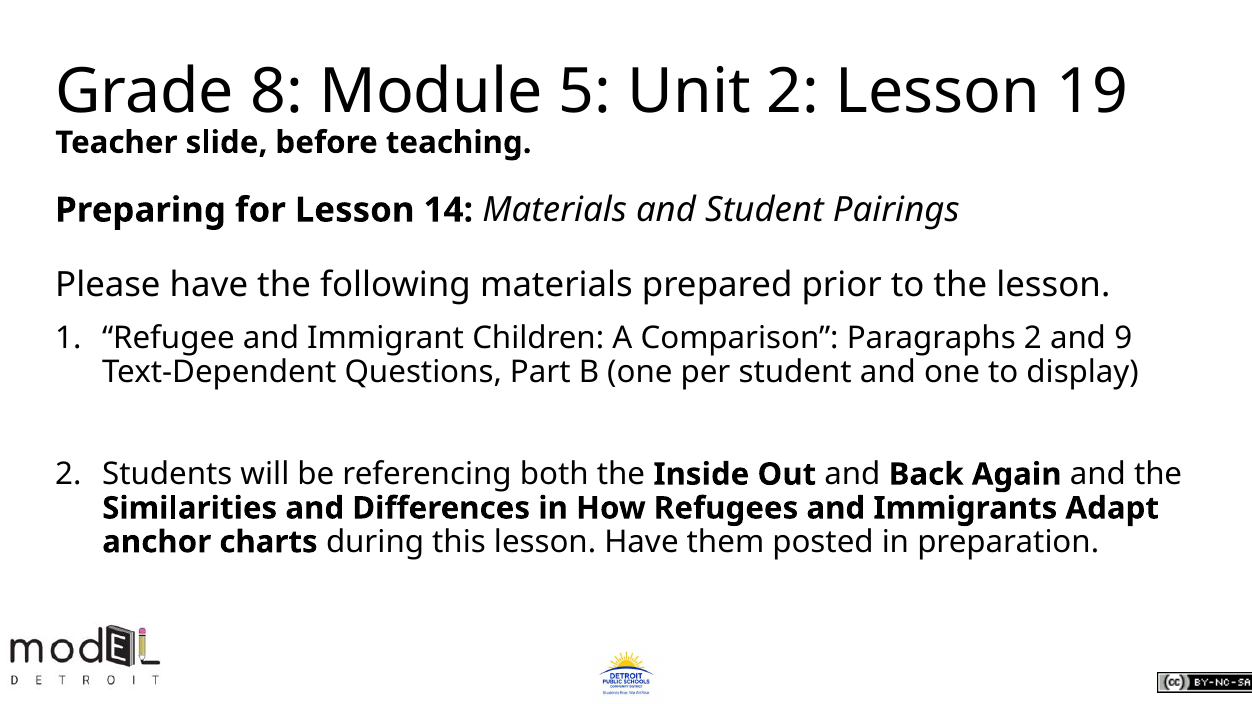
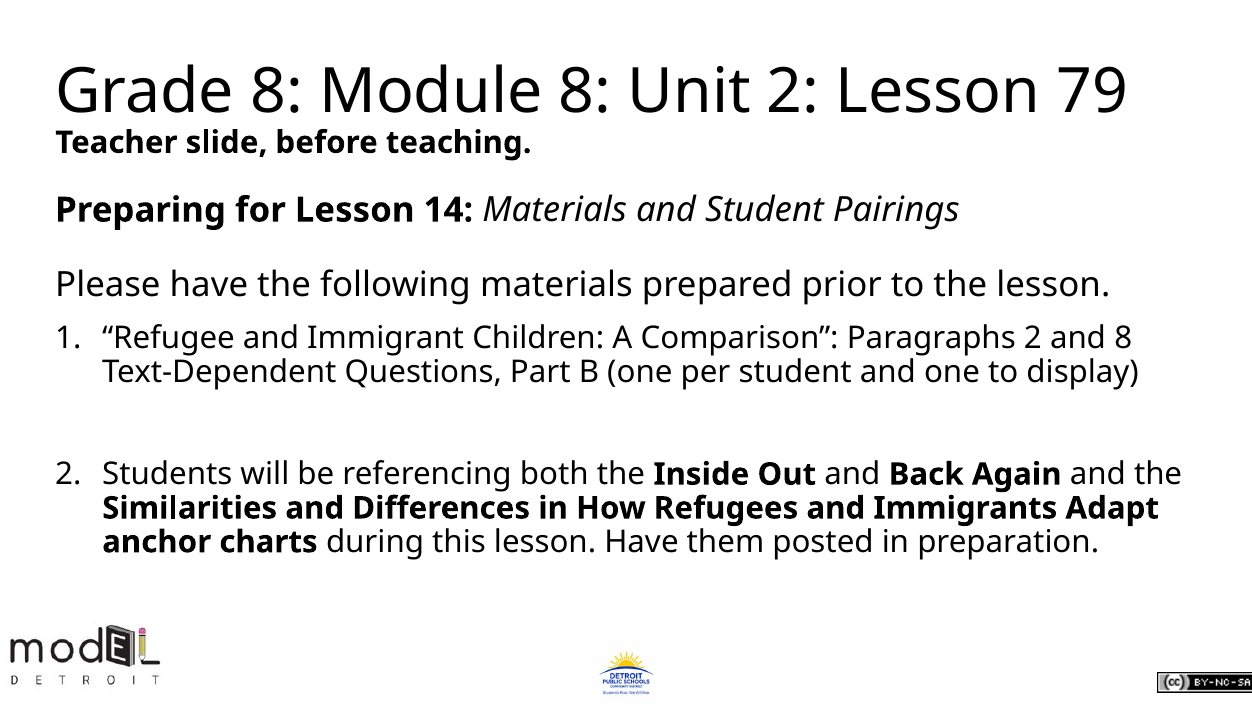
Module 5: 5 -> 8 (585, 92)
19: 19 -> 79 (1092, 92)
and 9: 9 -> 8 (1123, 338)
